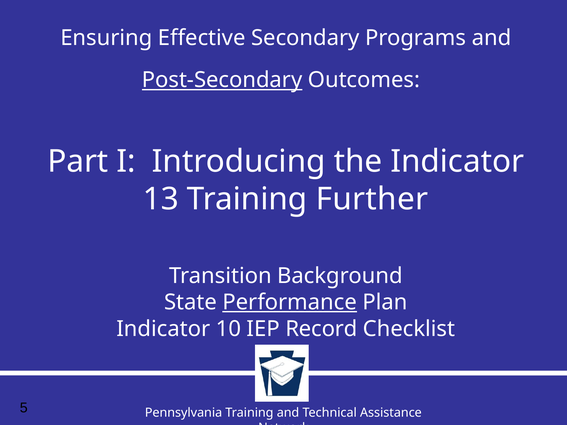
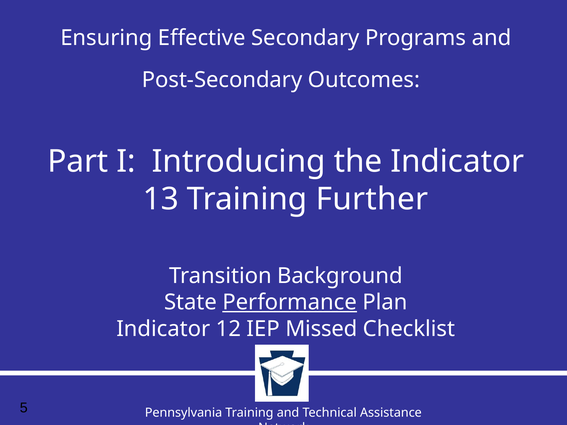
Post-Secondary underline: present -> none (222, 80)
10: 10 -> 12 (228, 329)
Record: Record -> Missed (321, 329)
